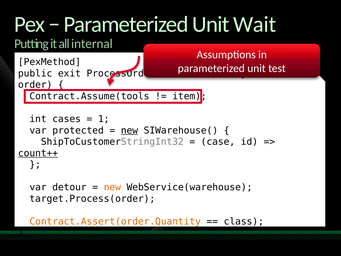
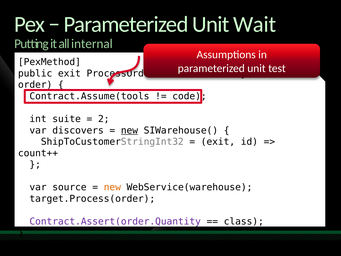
item: item -> code (189, 96)
cases: cases -> suite (67, 119)
1: 1 -> 2 (104, 119)
protected: protected -> discovers (78, 130)
case: case -> exit (218, 142)
count++ underline: present -> none (38, 153)
detour: detour -> source (69, 187)
Contract.Assert(order.Quantity colour: orange -> purple (115, 221)
